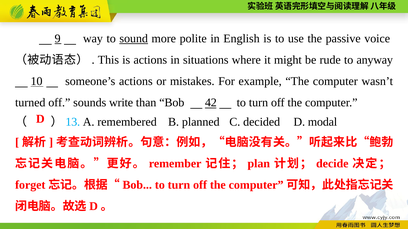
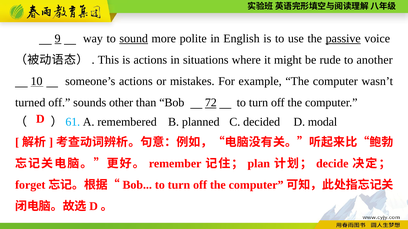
passive underline: none -> present (343, 39)
anyway: anyway -> another (375, 60)
write: write -> other (121, 103)
42: 42 -> 72 (211, 103)
13: 13 -> 61 (73, 122)
